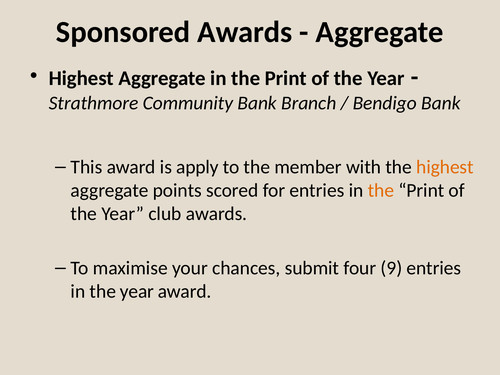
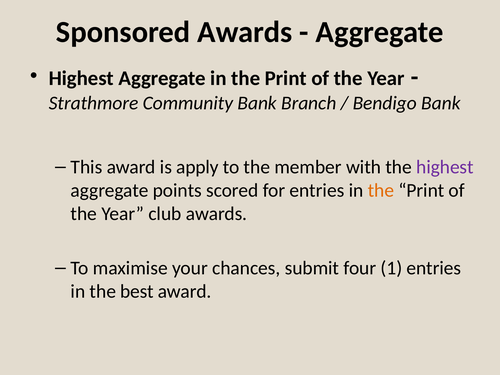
highest colour: orange -> purple (445, 167)
9: 9 -> 1 (391, 268)
in the year: year -> best (137, 291)
